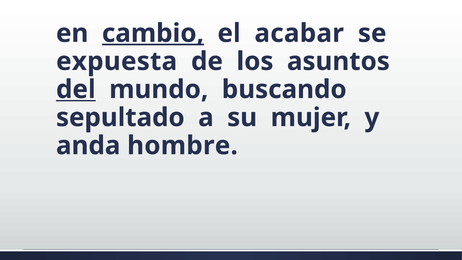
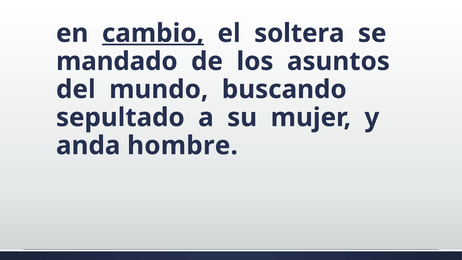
acabar: acabar -> soltera (299, 33)
expuesta: expuesta -> mandado (117, 61)
del underline: present -> none (76, 89)
